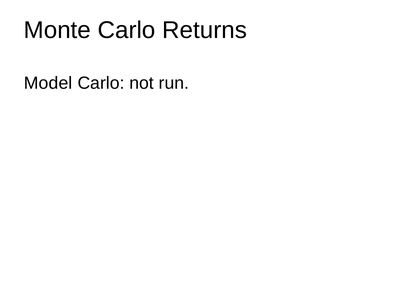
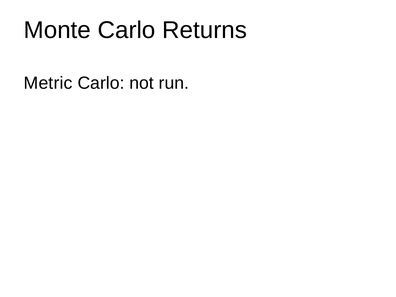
Model: Model -> Metric (48, 83)
